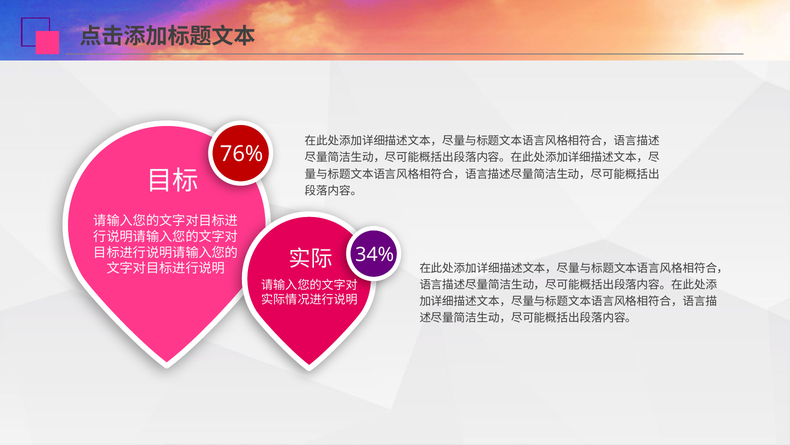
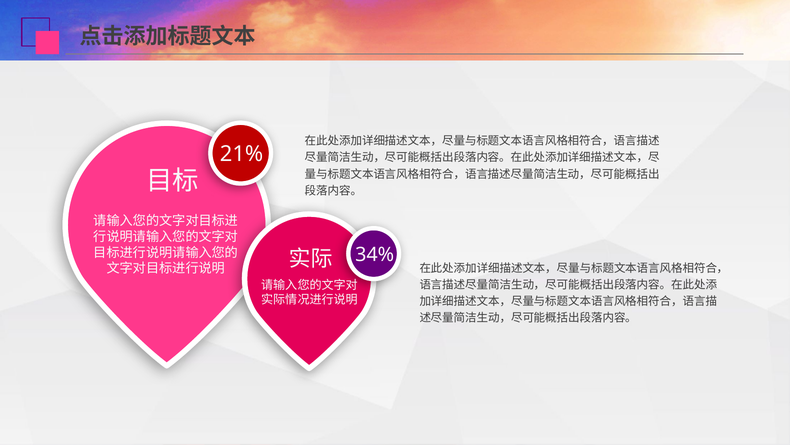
76%: 76% -> 21% (242, 154)
